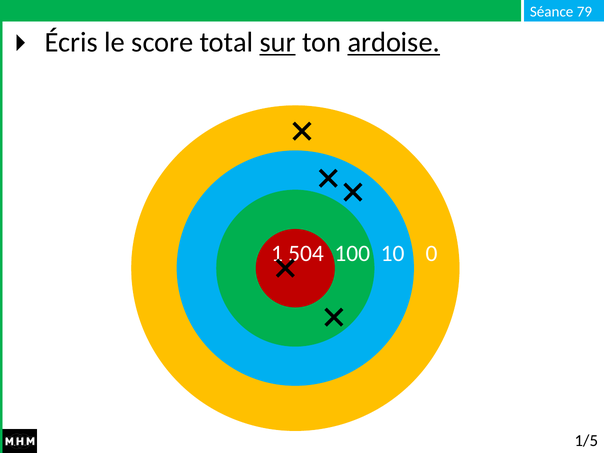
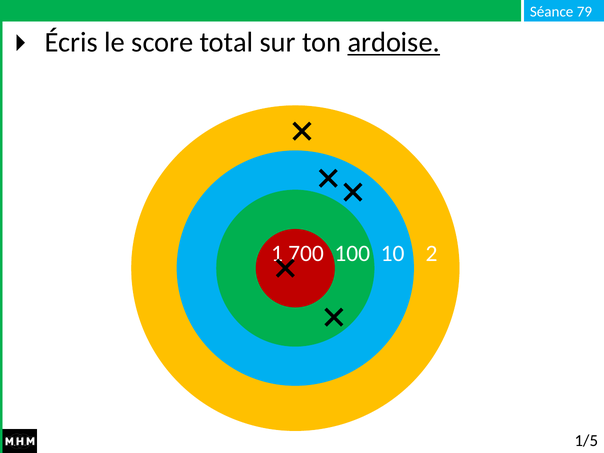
sur underline: present -> none (278, 43)
504: 504 -> 700 (306, 254)
0: 0 -> 2 (431, 254)
